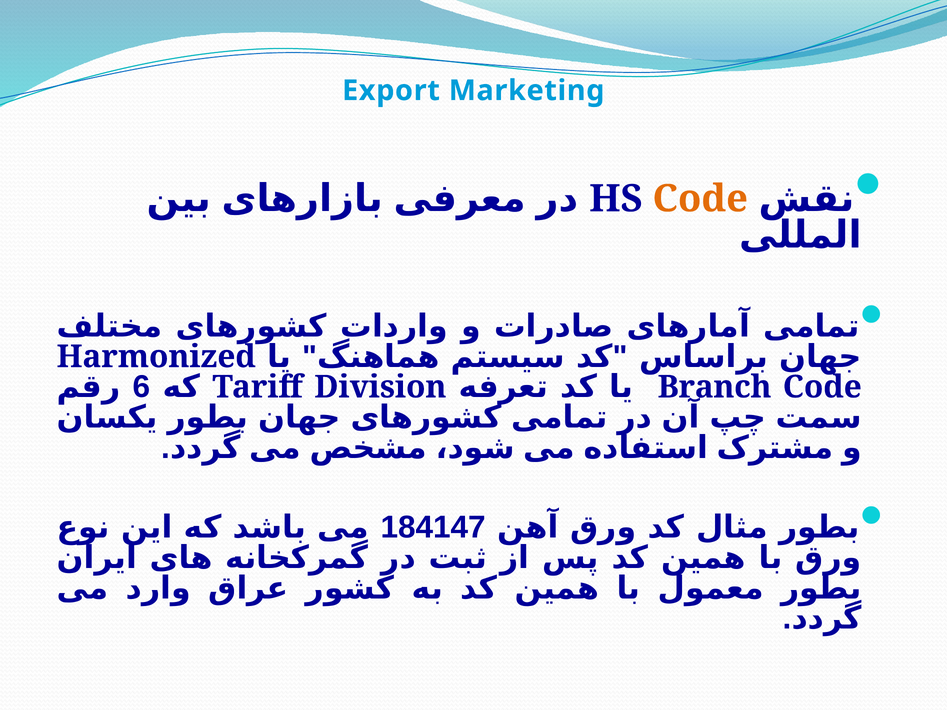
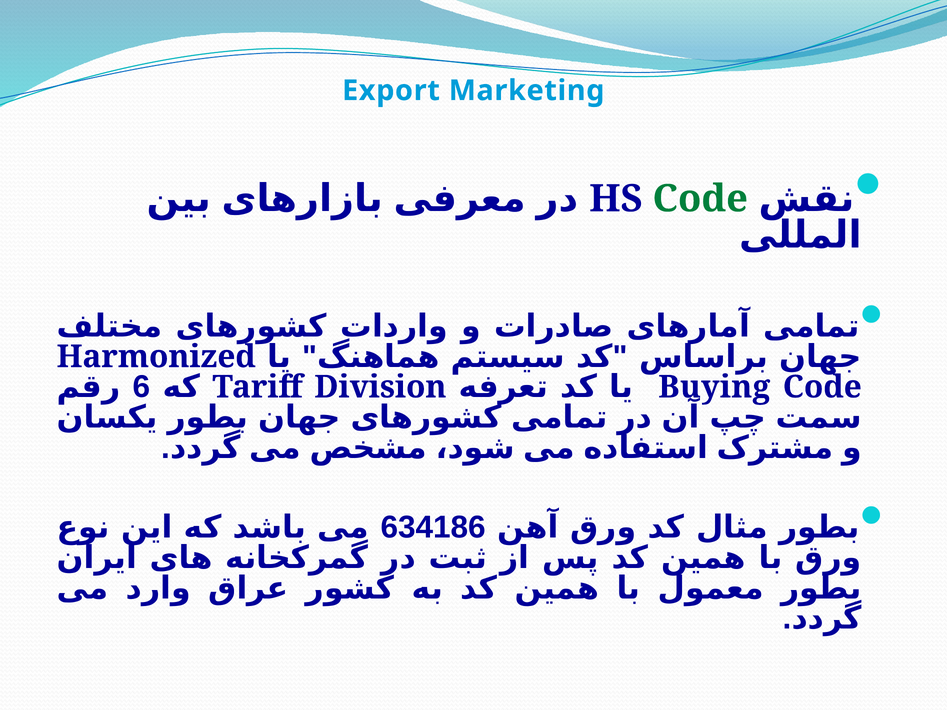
Code colour: orange -> green (700, 199)
Branch: Branch -> Buying (714, 387)
184147: 184147 -> 634186 (433, 528)
